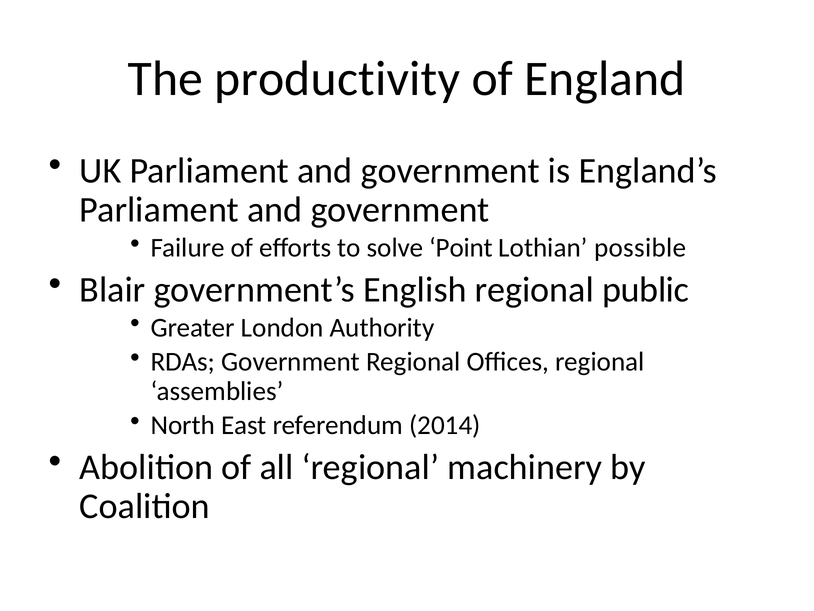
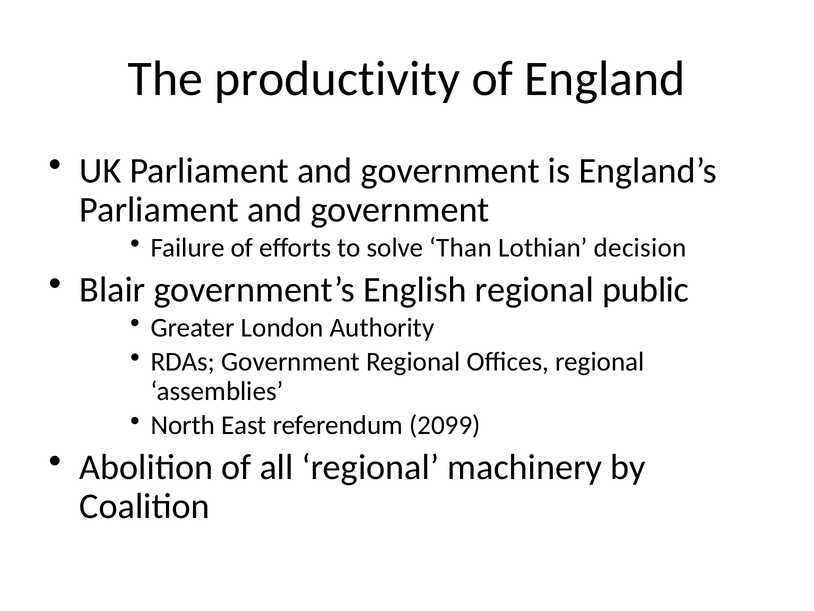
Point: Point -> Than (461, 248)
possible: possible -> decision (640, 248)
2014: 2014 -> 2099 (445, 425)
